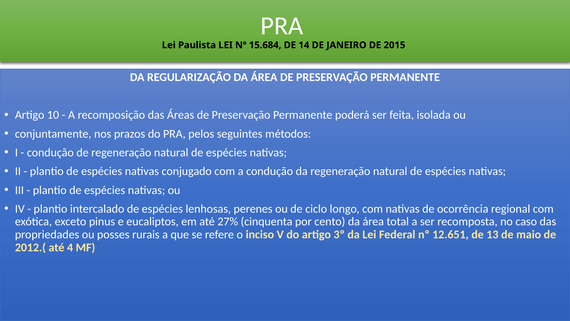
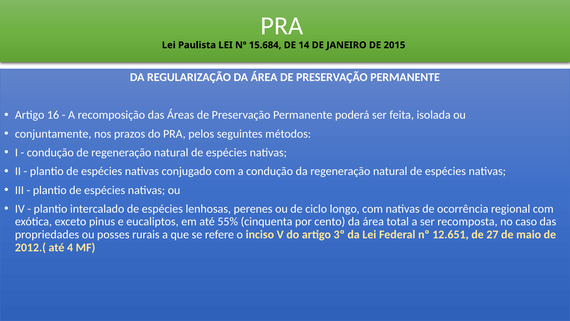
10: 10 -> 16 (53, 115)
27%: 27% -> 55% (228, 221)
13: 13 -> 27 (492, 234)
